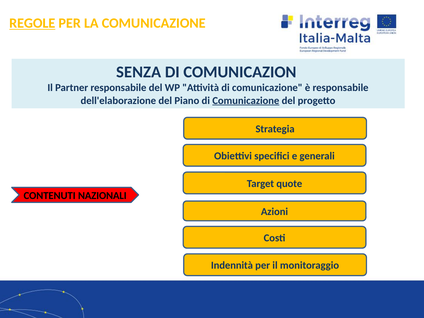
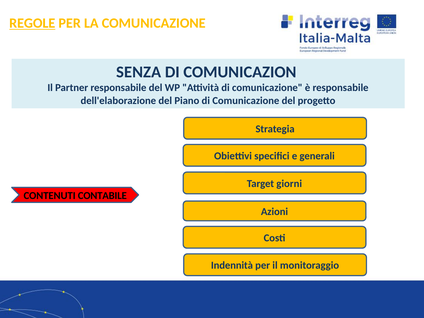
Comunicazione underline: present -> none (246, 101)
quote: quote -> giorni (289, 184)
NAZIONALI: NAZIONALI -> CONTABILE (102, 196)
